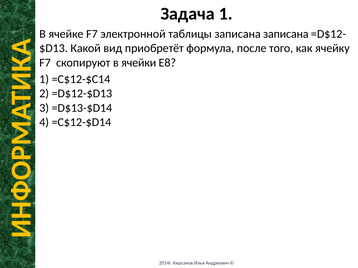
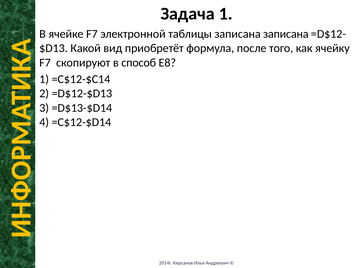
ячейки: ячейки -> способ (139, 63)
